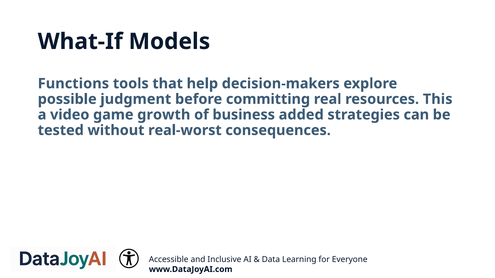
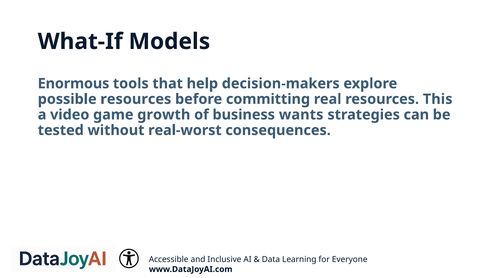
Functions: Functions -> Enormous (74, 84)
possible judgment: judgment -> resources (136, 99)
added: added -> wants (301, 115)
